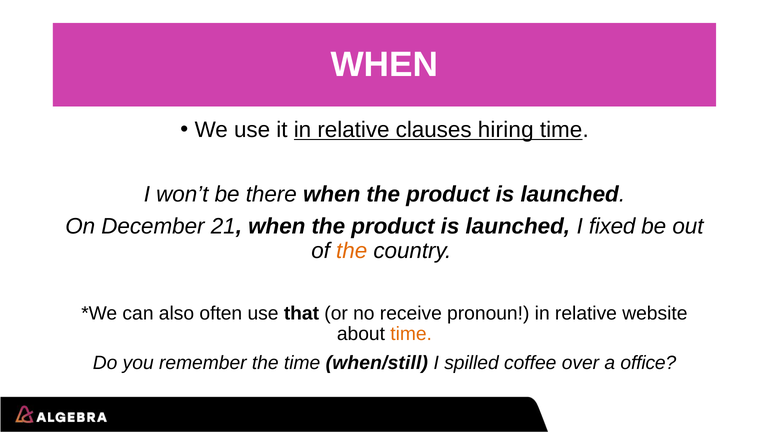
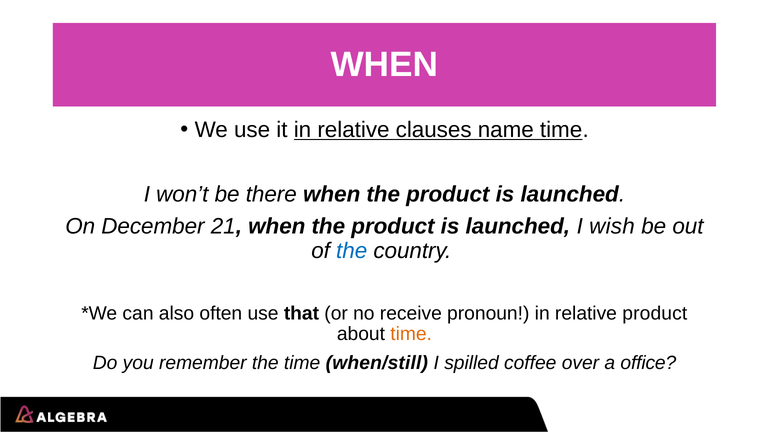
hiring: hiring -> name (506, 130)
fixed: fixed -> wish (612, 227)
the colour: orange -> blue (352, 251)
relative website: website -> product (655, 314)
